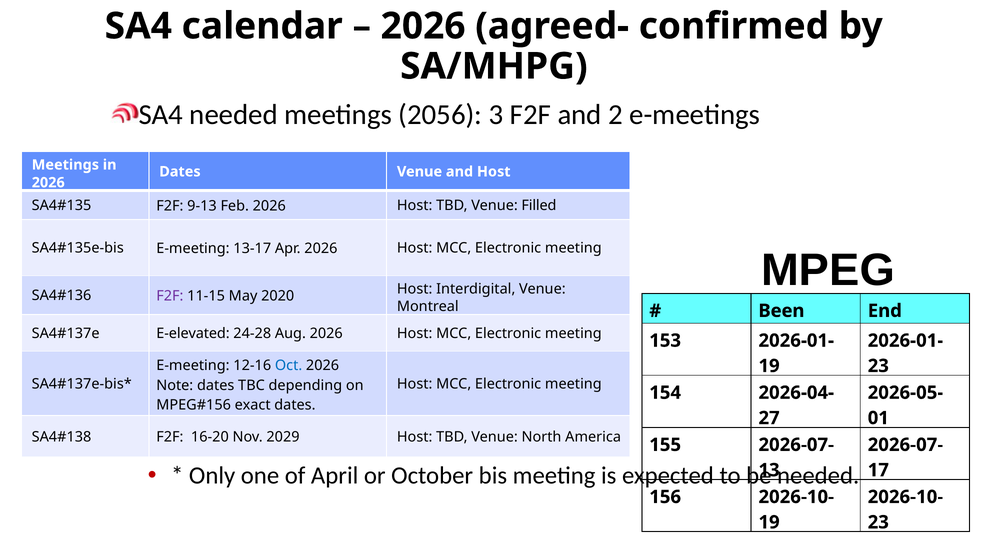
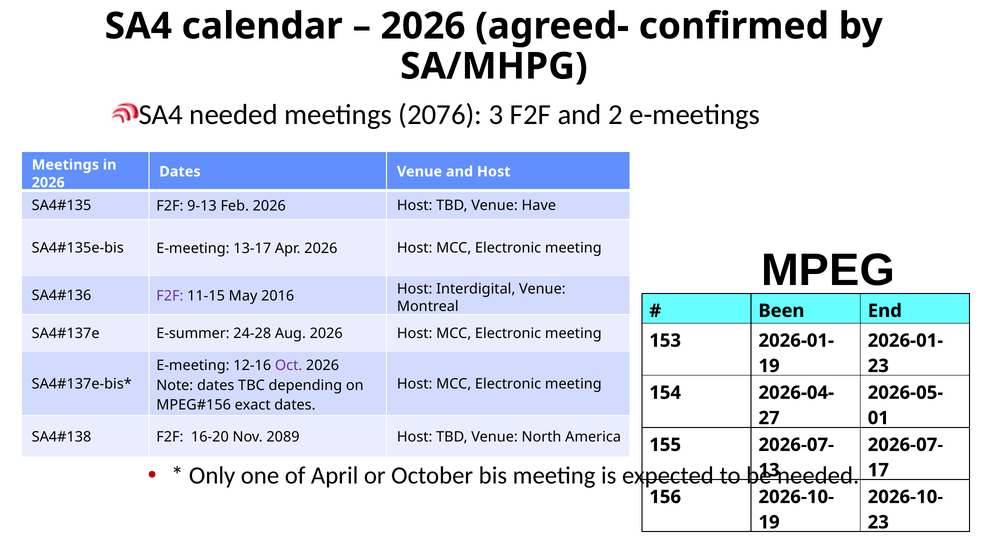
2056: 2056 -> 2076 (440, 114)
Filled: Filled -> Have (539, 205)
2020: 2020 -> 2016 (278, 296)
E-elevated: E-elevated -> E-summer (193, 333)
Oct colour: blue -> purple (289, 365)
2029: 2029 -> 2089 (283, 437)
